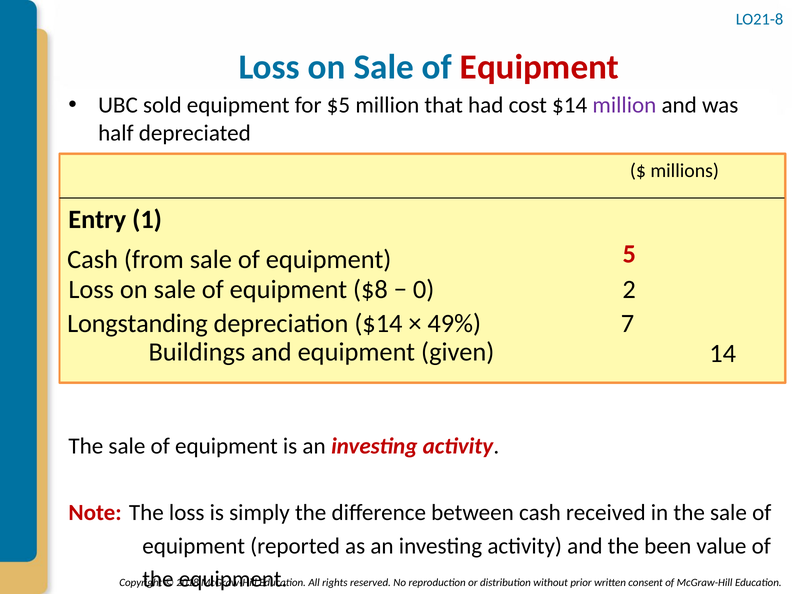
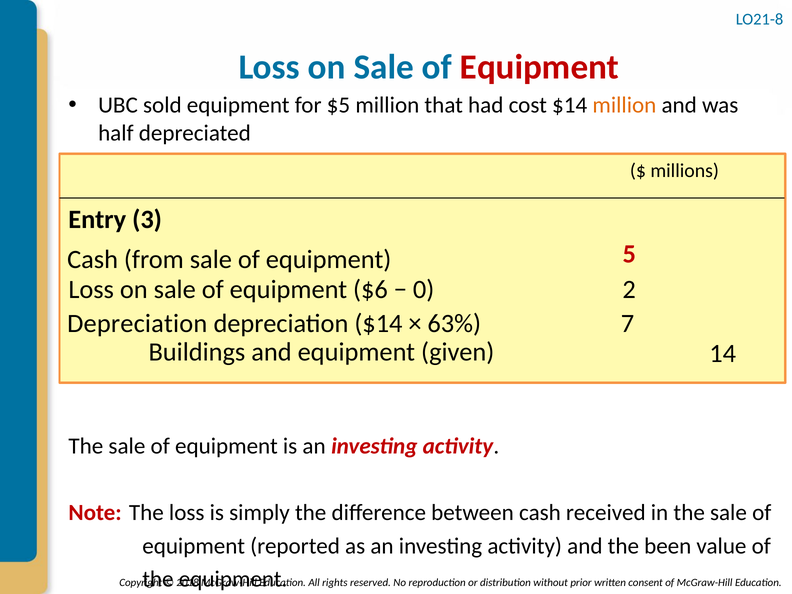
million colour: purple -> orange (624, 105)
1: 1 -> 3 (147, 220)
$8: $8 -> $6 (370, 290)
Longstanding: Longstanding -> Depreciation (137, 324)
49%: 49% -> 63% (454, 324)
